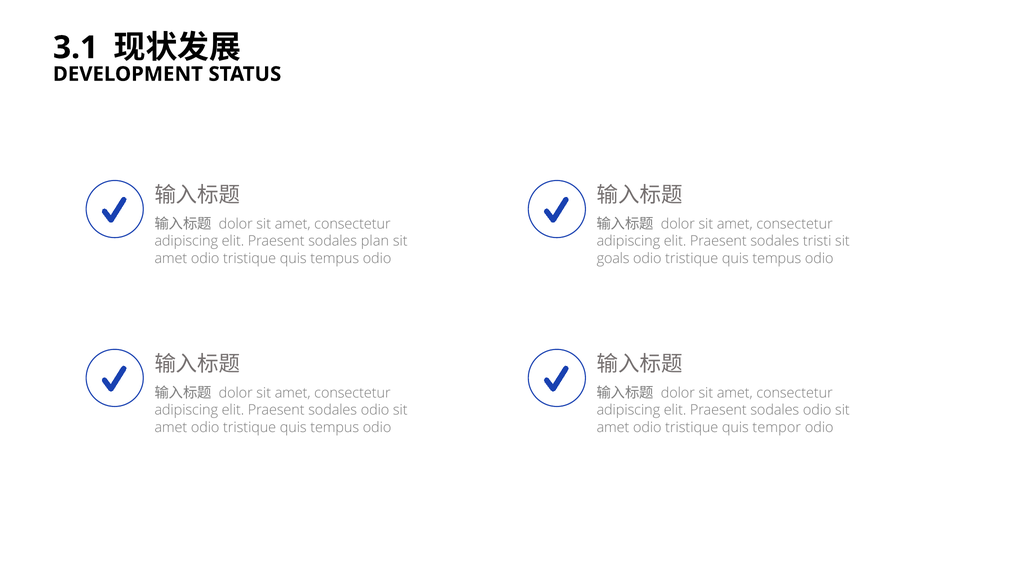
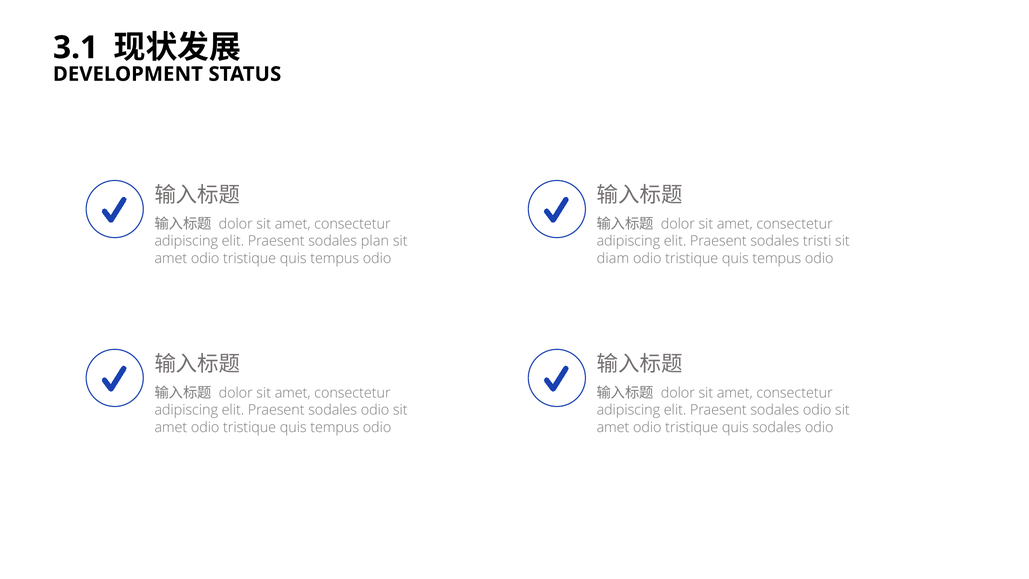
goals: goals -> diam (613, 258)
quis tempor: tempor -> sodales (777, 427)
